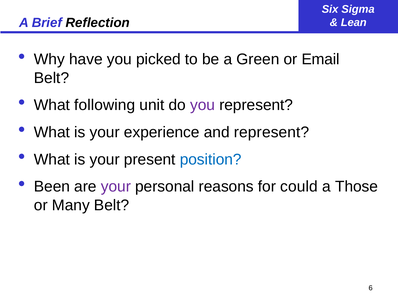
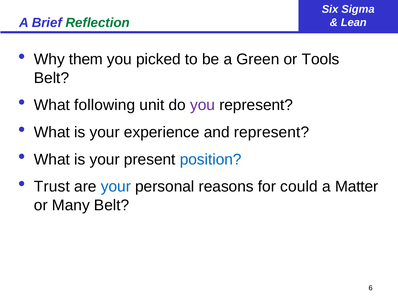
Reflection colour: black -> green (98, 23)
have: have -> them (86, 59)
Email: Email -> Tools (321, 59)
Been: Been -> Trust (52, 186)
your colour: purple -> blue (116, 186)
Those: Those -> Matter (357, 186)
